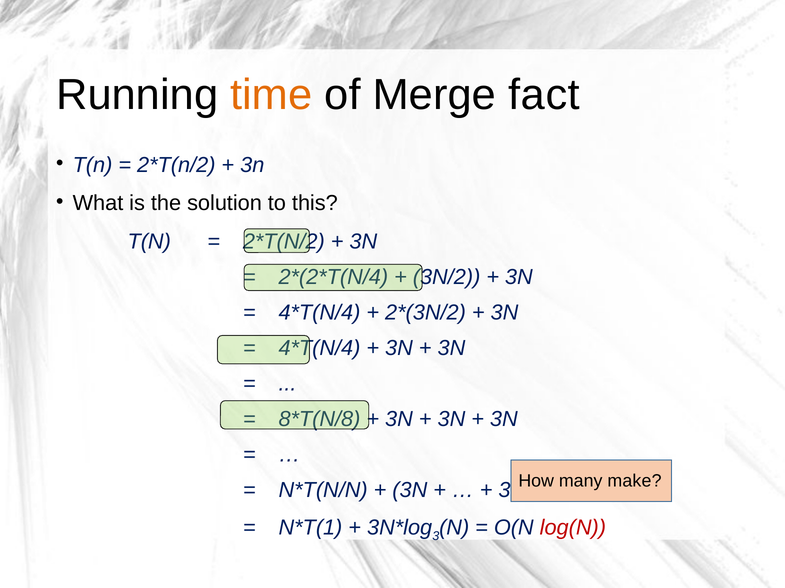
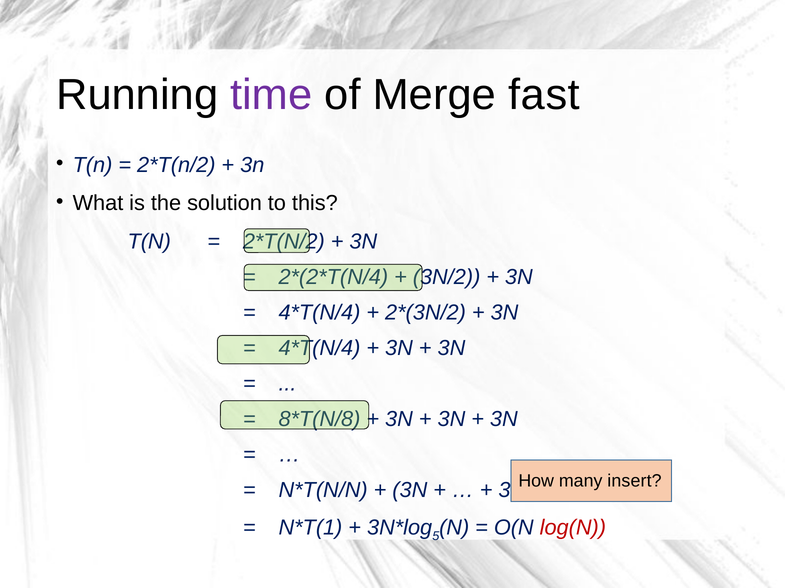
time colour: orange -> purple (271, 95)
fact: fact -> fast (544, 95)
make: make -> insert (634, 481)
3: 3 -> 5 (436, 537)
